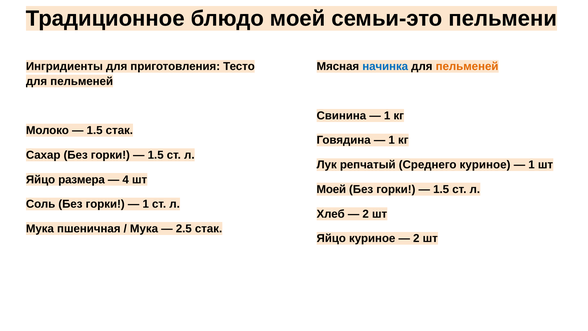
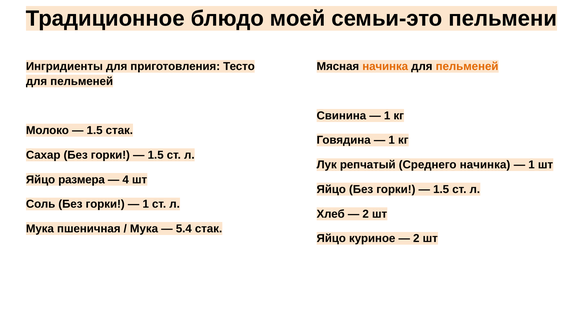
начинка colour: blue -> orange (385, 66)
Среднего куриное: куриное -> начинка (485, 165)
Моей: Моей -> Яйцо (331, 189)
2.5: 2.5 -> 5.4 (184, 229)
